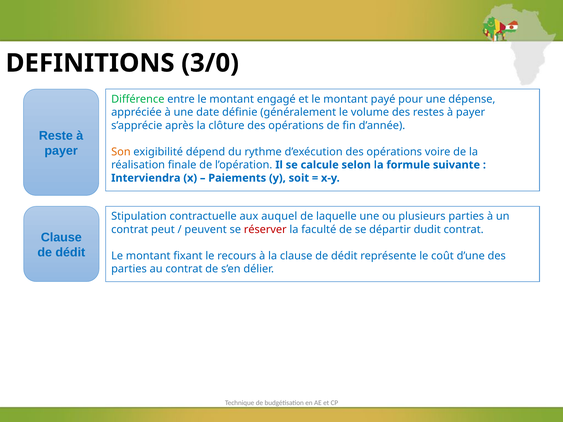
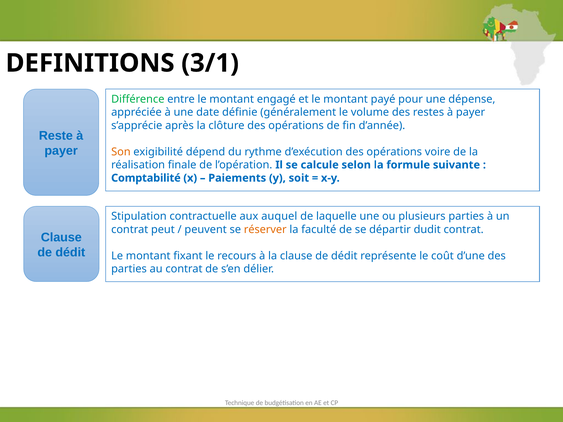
3/0: 3/0 -> 3/1 (210, 63)
Interviendra: Interviendra -> Comptabilité (146, 178)
réserver colour: red -> orange (265, 230)
